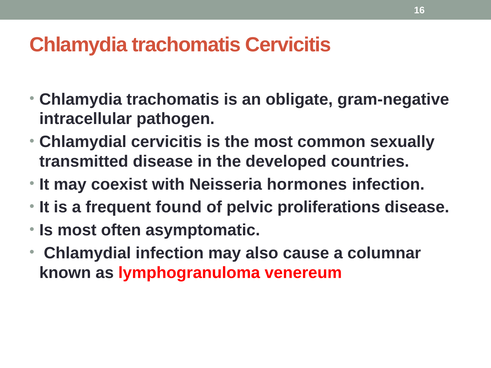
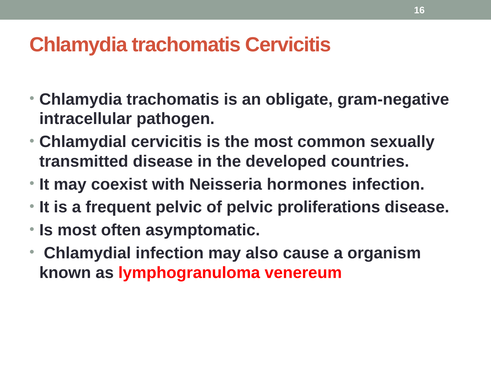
frequent found: found -> pelvic (179, 207)
columnar: columnar -> organism (384, 253)
